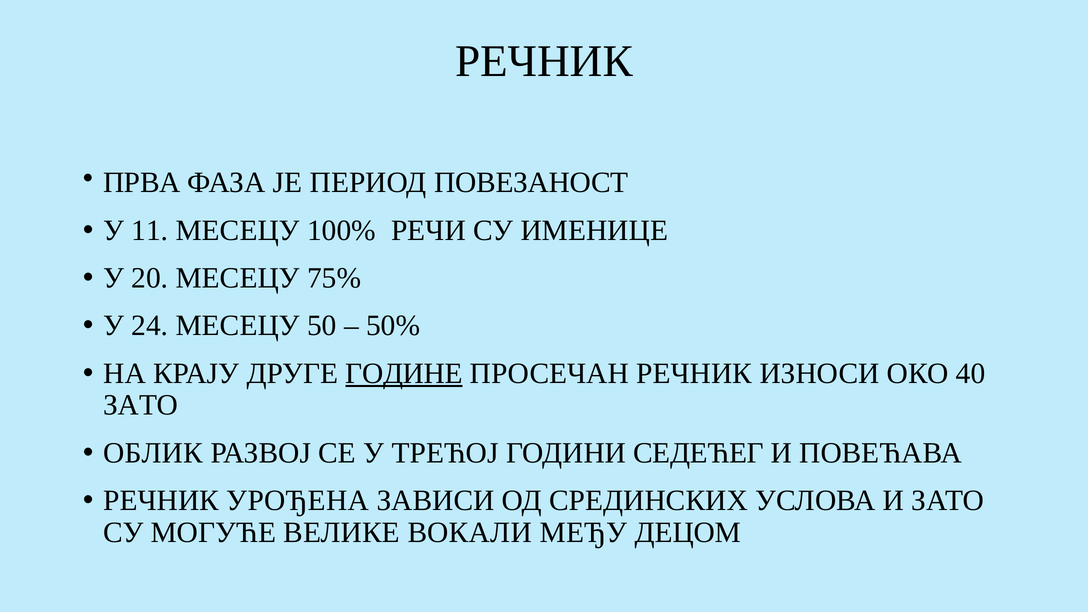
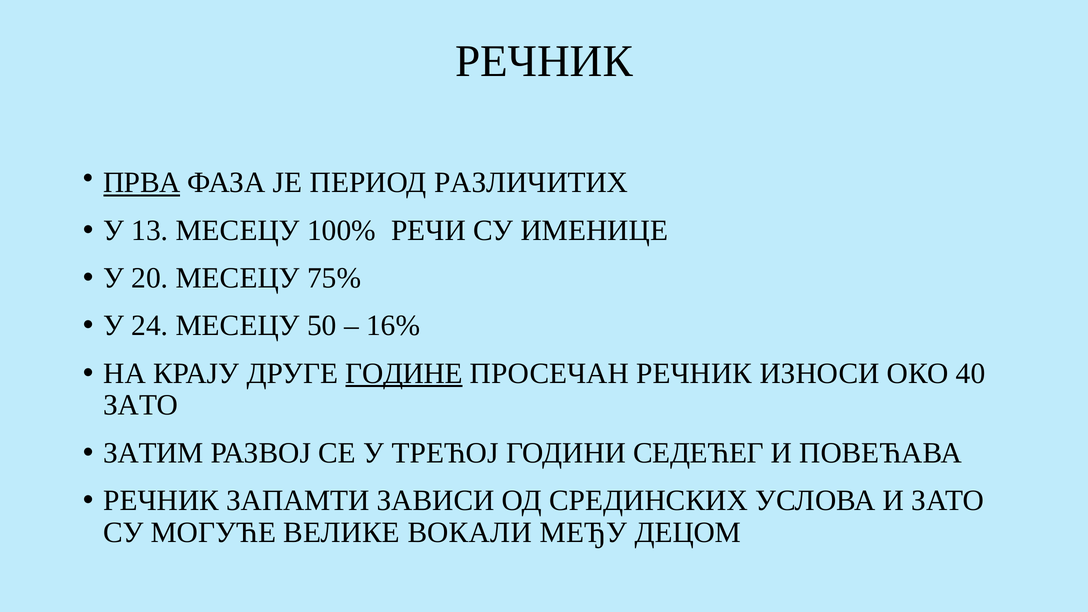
ПРВА underline: none -> present (142, 183)
ПОВЕЗАНОСТ: ПОВЕЗАНОСТ -> РАЗЛИЧИТИХ (531, 183)
11: 11 -> 13 (150, 230)
50%: 50% -> 16% (393, 326)
ОБЛИК: ОБЛИК -> ЗАТИМ (153, 453)
УРОЂЕНА: УРОЂЕНА -> ЗАПАМТИ (298, 501)
